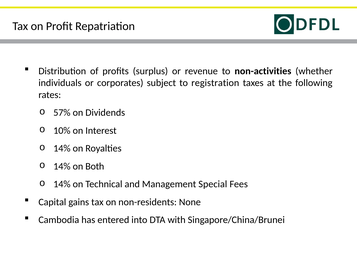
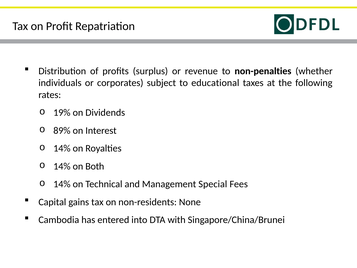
non-activities: non-activities -> non-penalties (263, 71)
registration: registration -> educational (215, 83)
57%: 57% -> 19% (62, 113)
10%: 10% -> 89% (62, 130)
